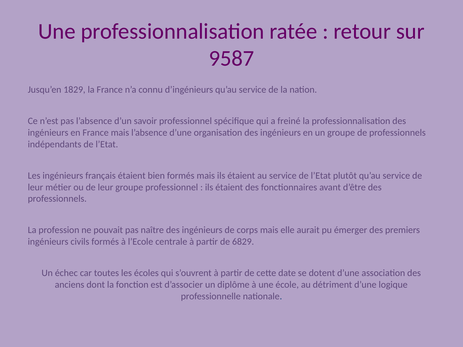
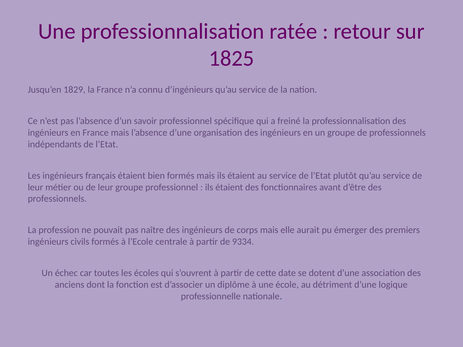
9587: 9587 -> 1825 (231, 58)
6829: 6829 -> 9334 (243, 242)
